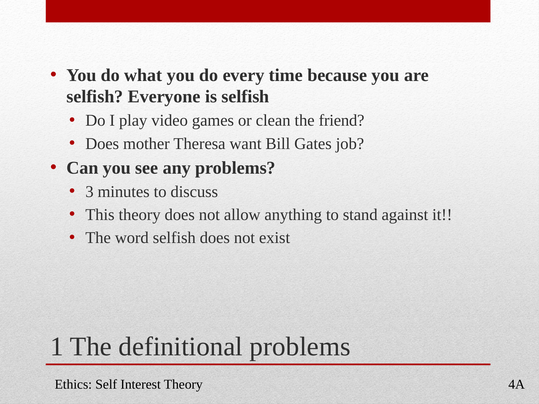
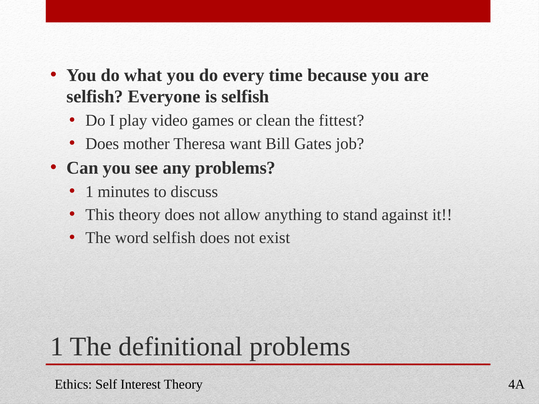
friend: friend -> fittest (341, 121)
3: 3 -> 1 (89, 192)
